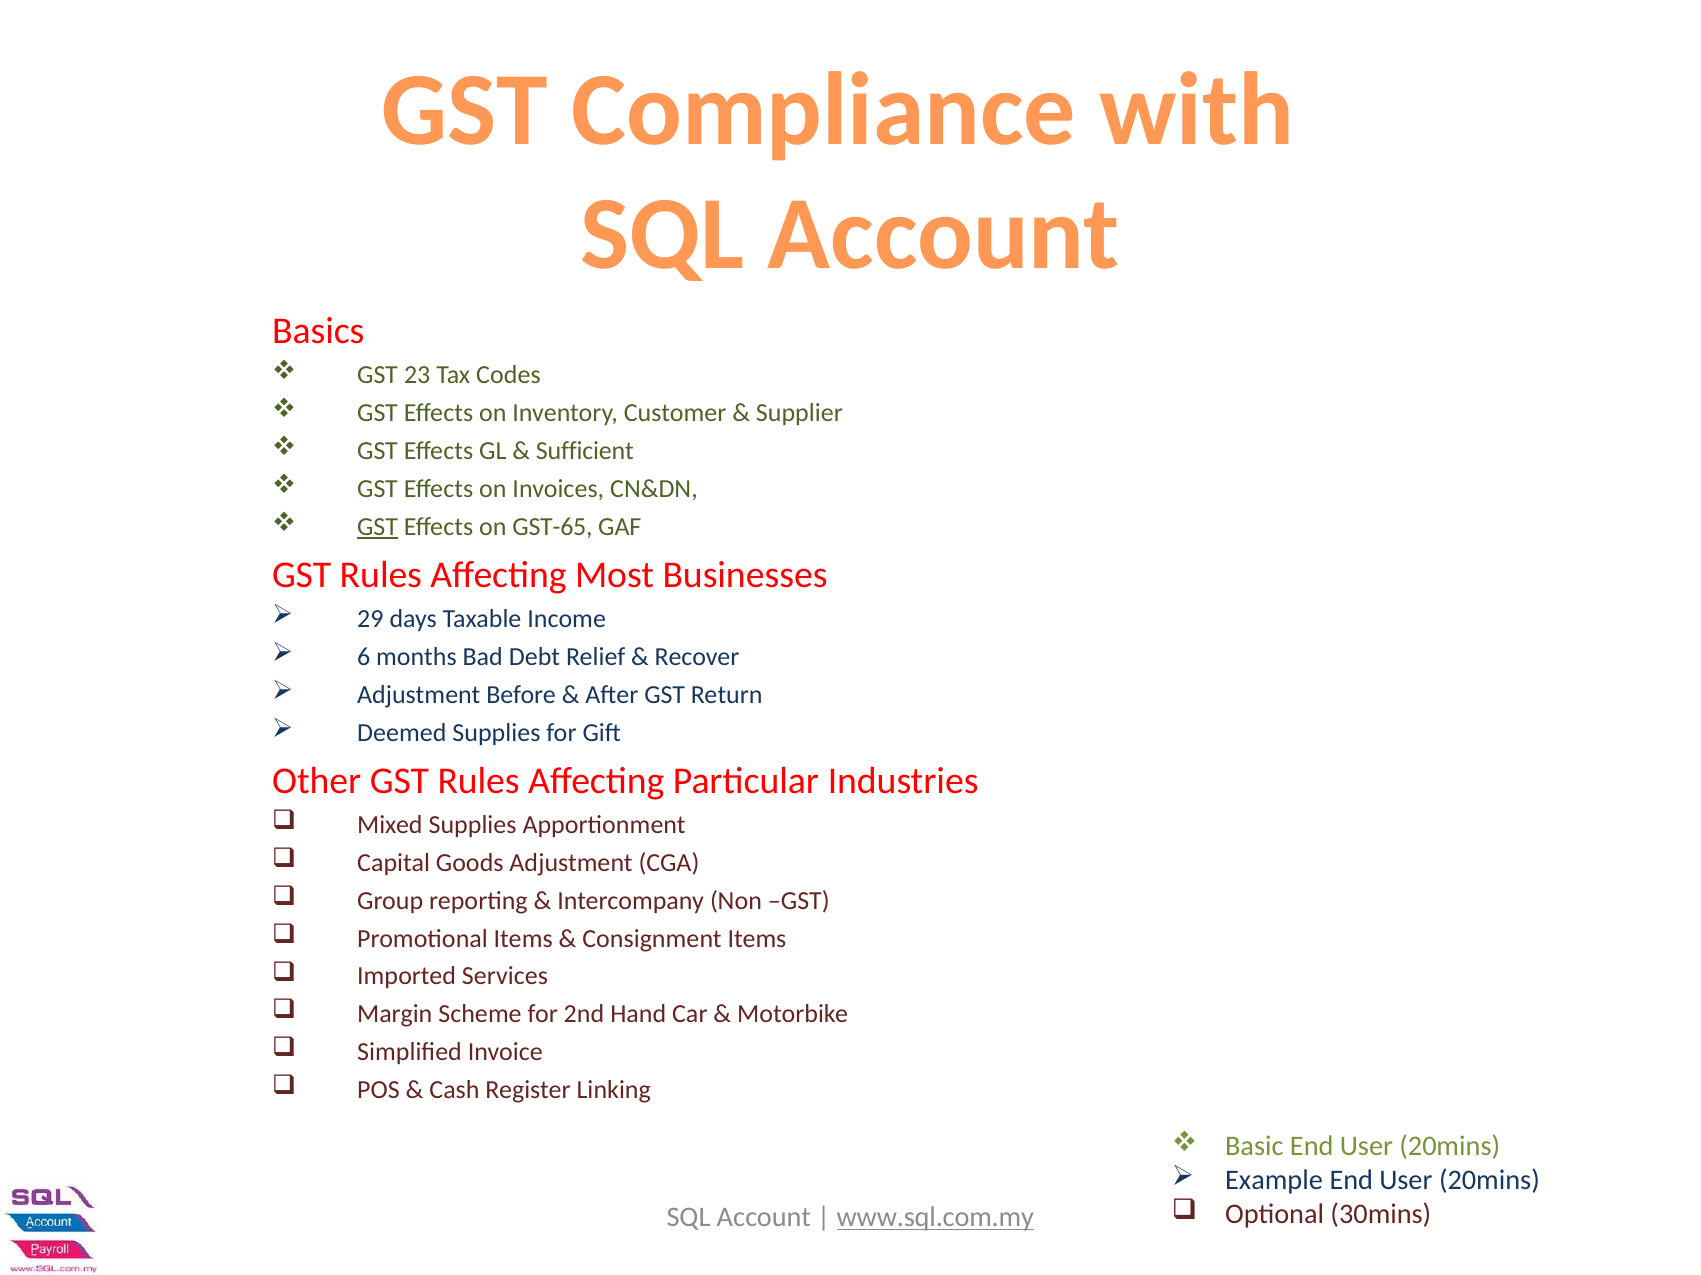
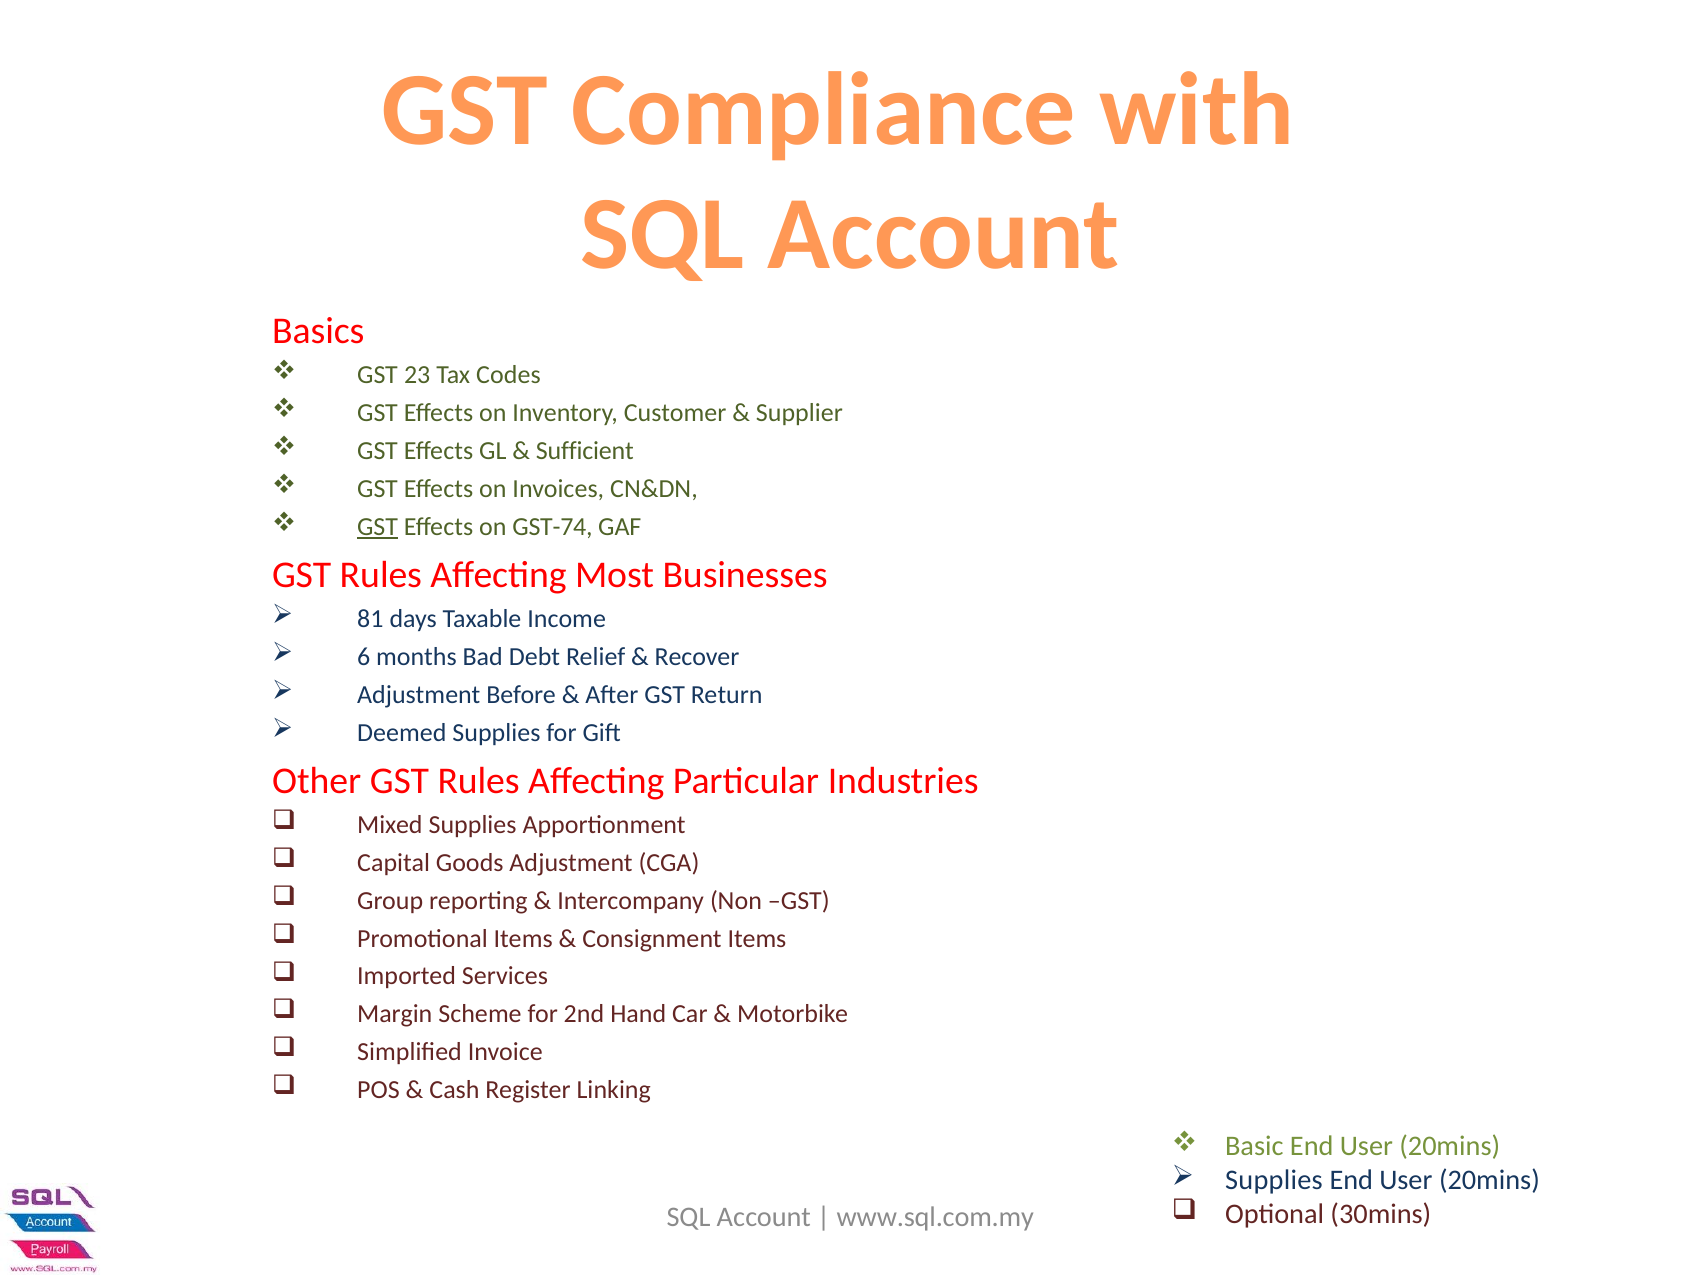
GST-65: GST-65 -> GST-74 (552, 527)
29: 29 -> 81 (370, 620)
Example: Example -> Supplies (1274, 1181)
www.sql.com.my underline: present -> none (935, 1218)
